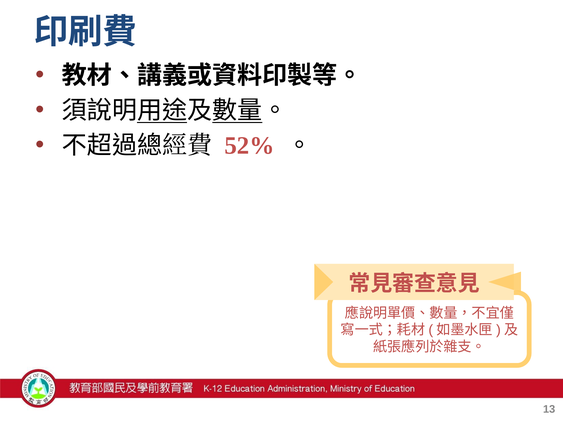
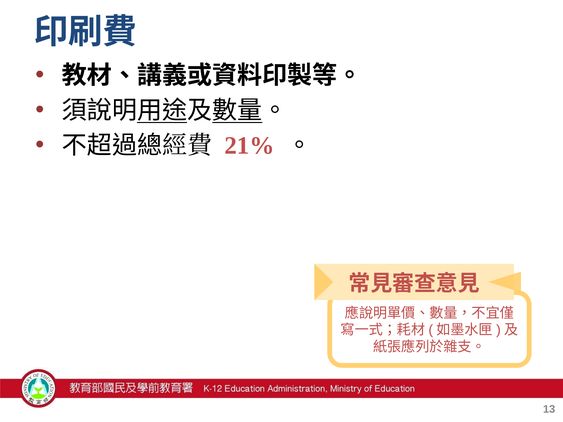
52%: 52% -> 21% (249, 146)
